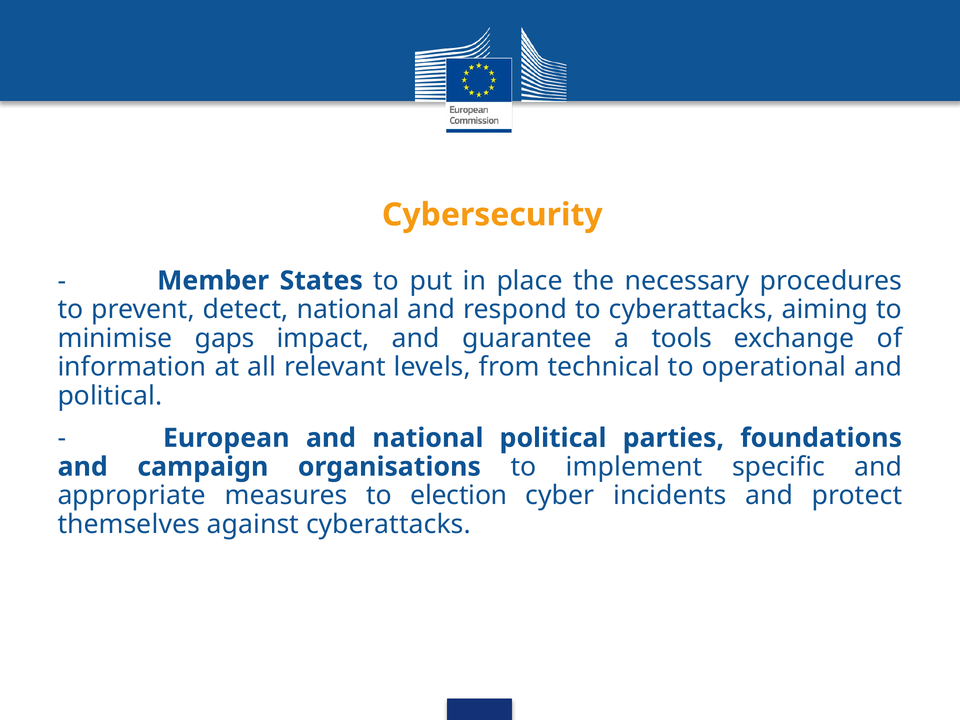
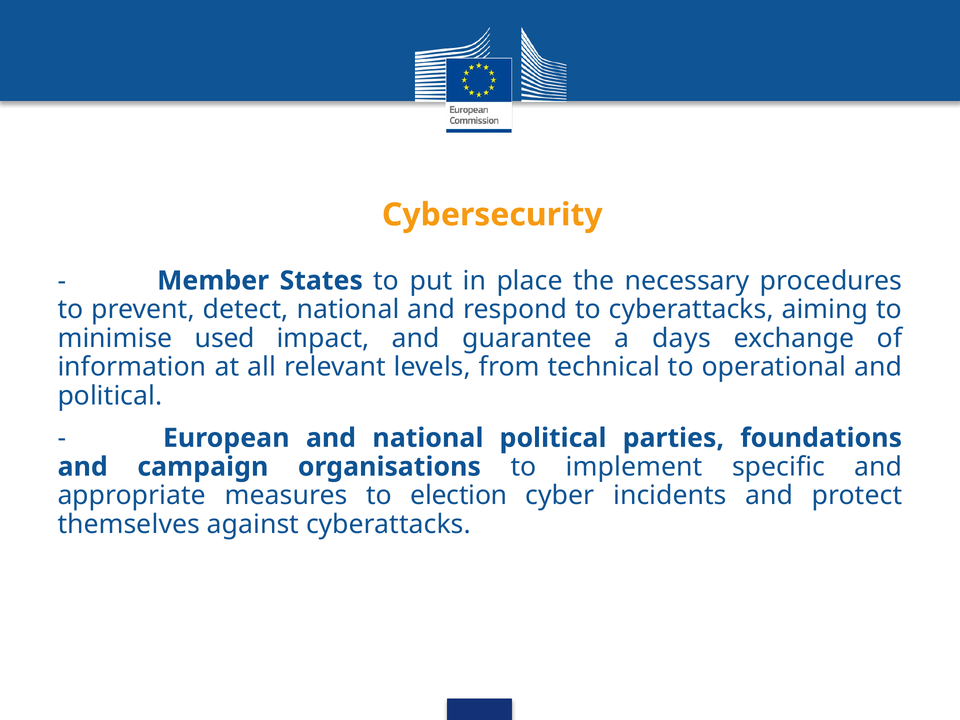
gaps: gaps -> used (225, 338)
tools: tools -> days (682, 338)
